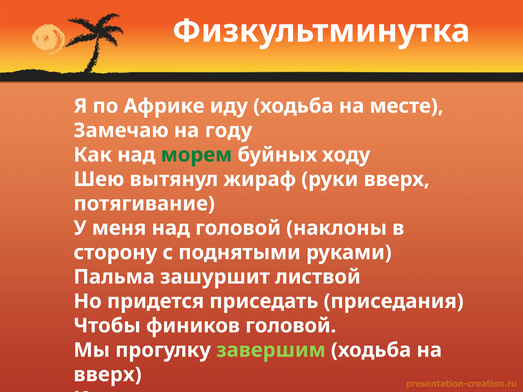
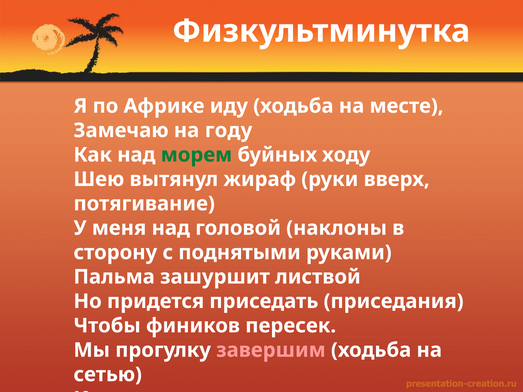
фиников головой: головой -> пересек (291, 326)
завершим colour: light green -> pink (271, 350)
вверх: вверх -> сетью (108, 375)
